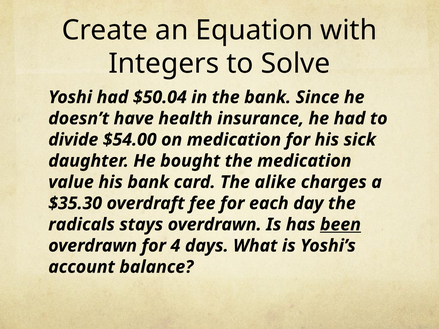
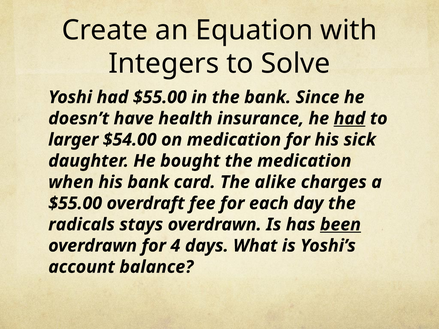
had $50.04: $50.04 -> $55.00 (160, 97)
had underline: none -> present (350, 119)
divide: divide -> larger (73, 140)
value: value -> when (71, 182)
$35.30: $35.30 -> $55.00 (75, 203)
